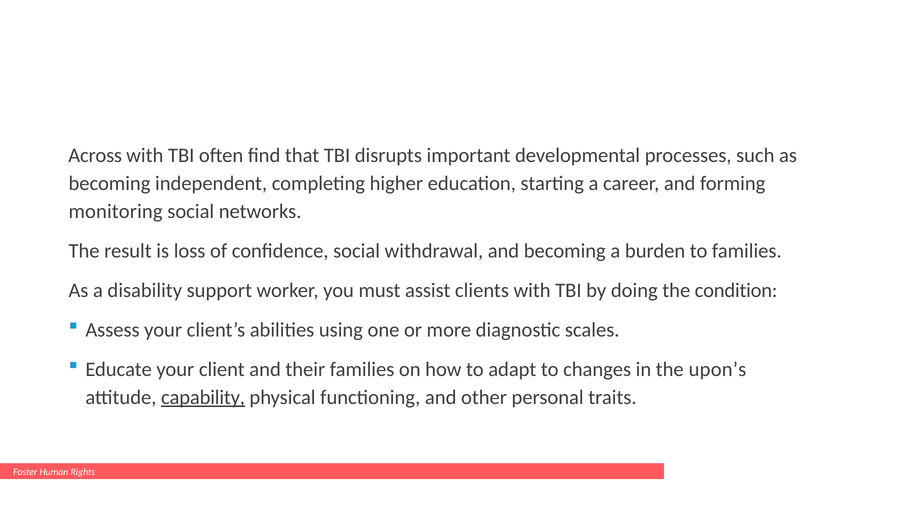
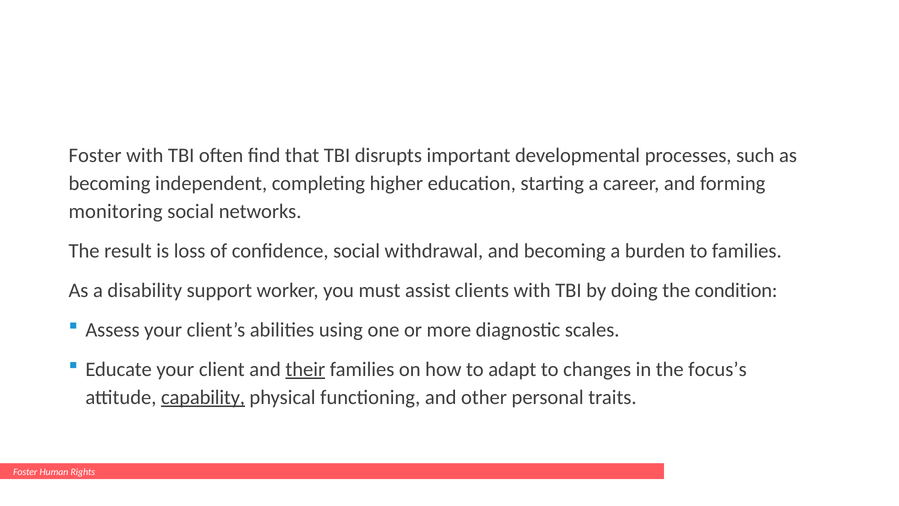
Across: Across -> Foster (95, 155)
their underline: none -> present (305, 369)
upon’s: upon’s -> focus’s (718, 369)
